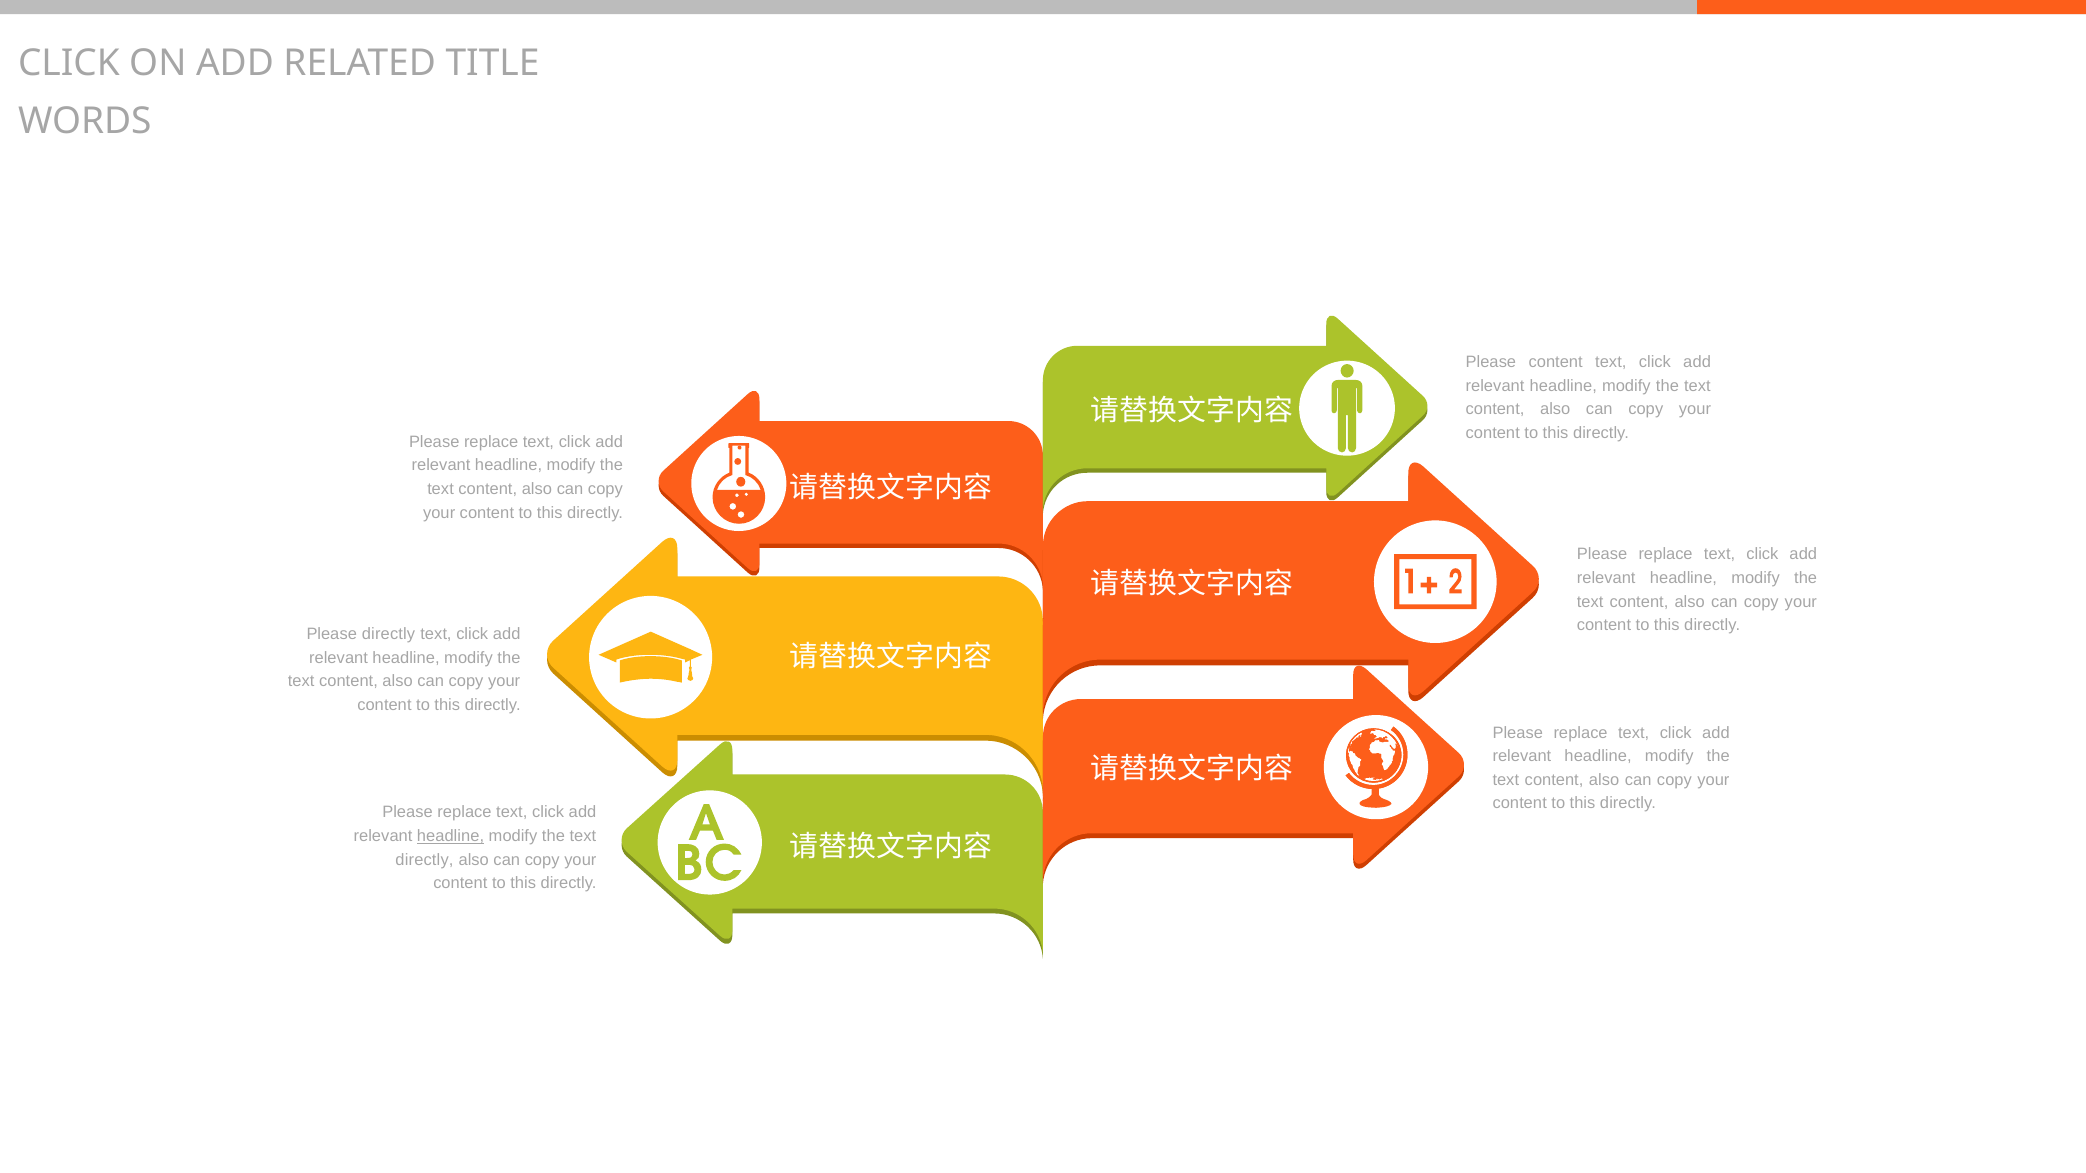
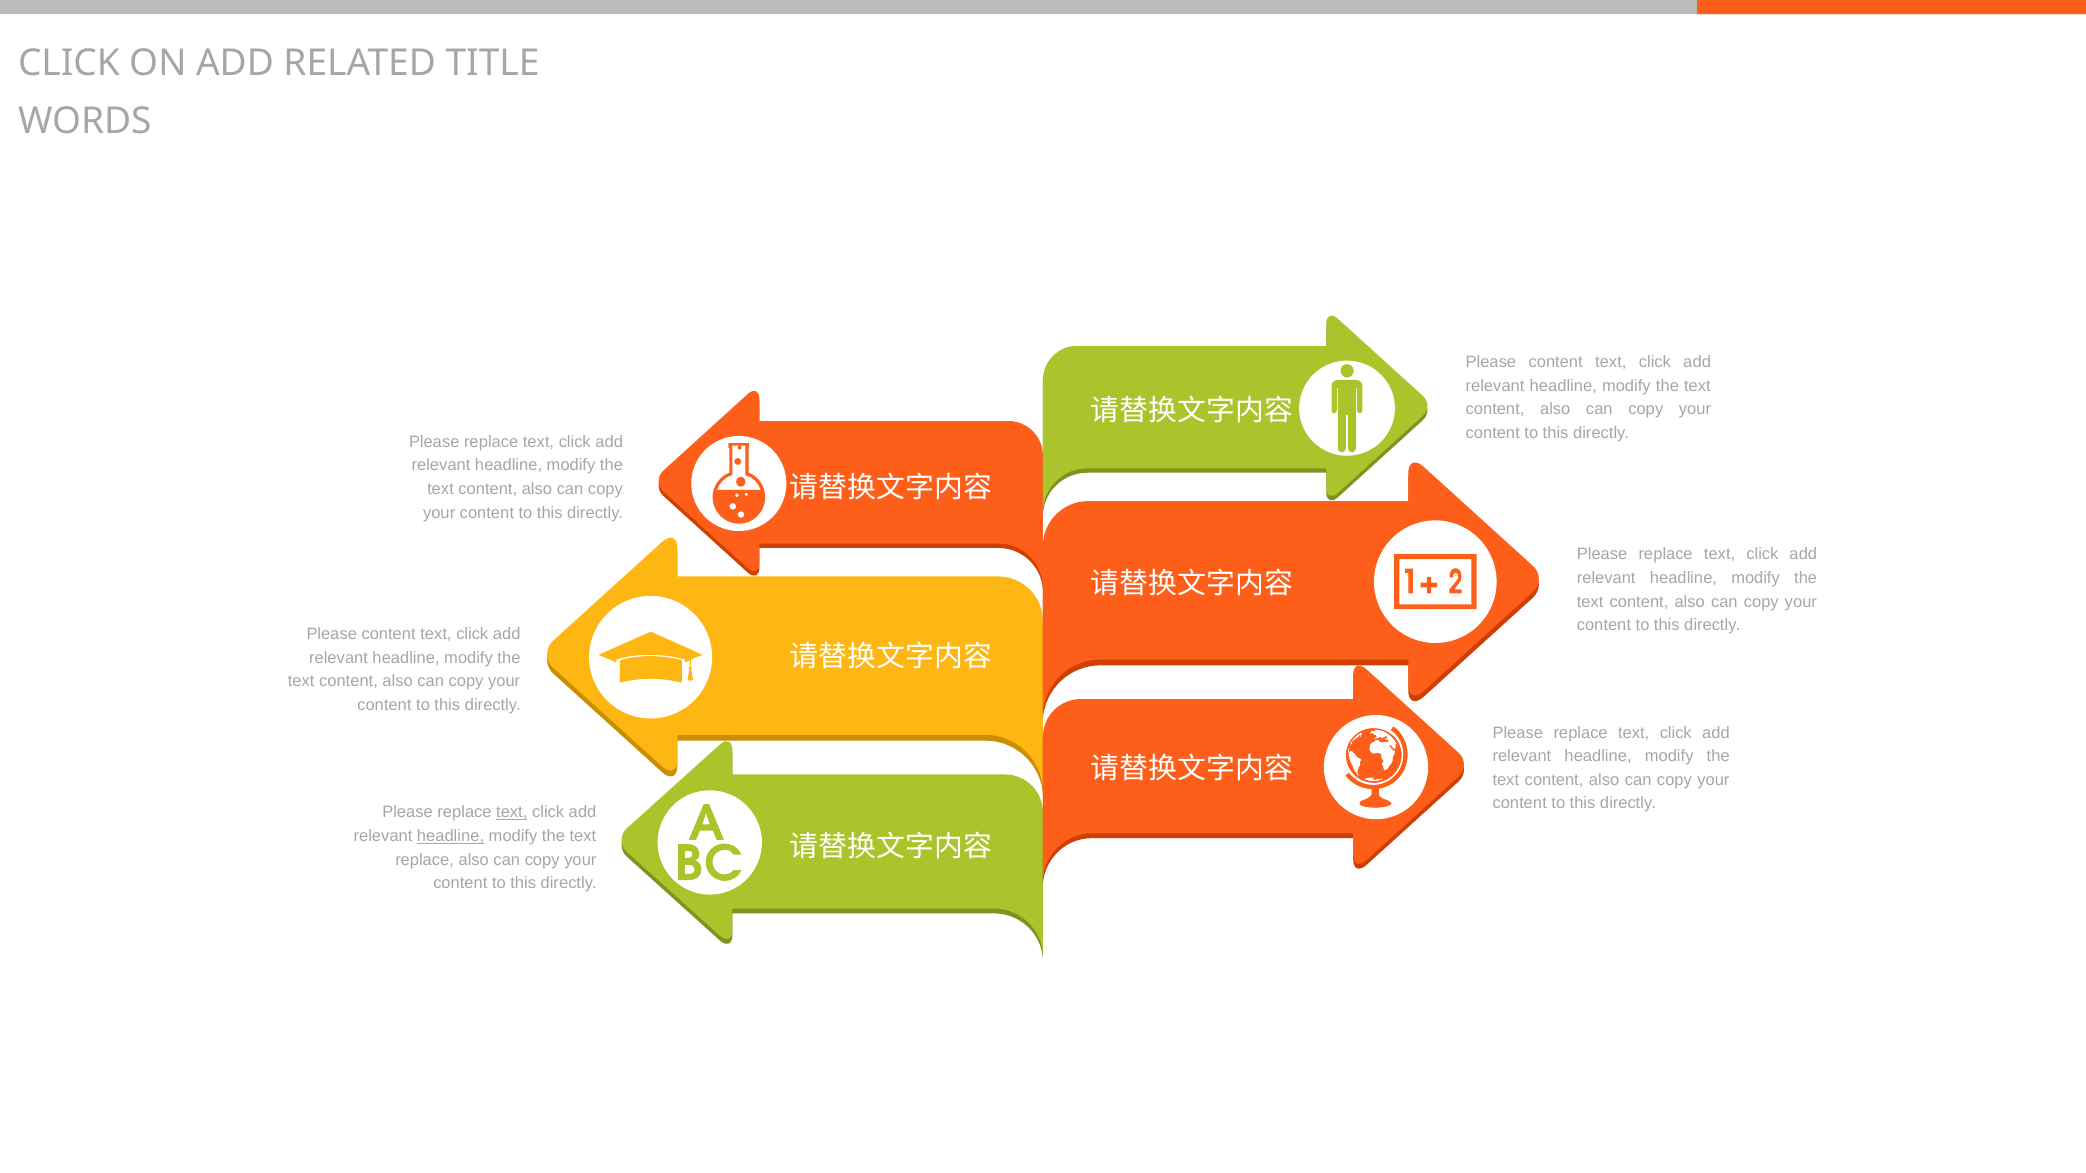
directly: directly -> content (389, 634)
text underline: none -> present (512, 813)
directly: directly -> replace (425, 860)
